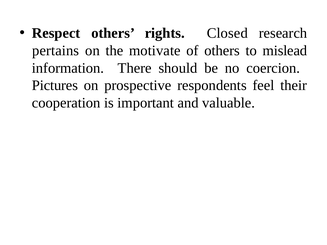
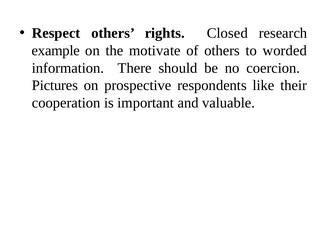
pertains: pertains -> example (56, 51)
mislead: mislead -> worded (285, 51)
feel: feel -> like (264, 86)
